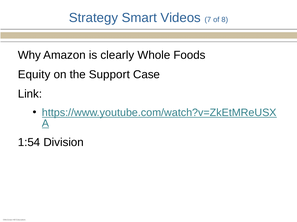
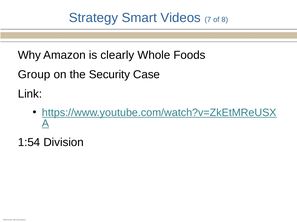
Equity: Equity -> Group (34, 75)
Support: Support -> Security (109, 75)
